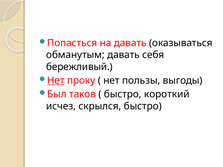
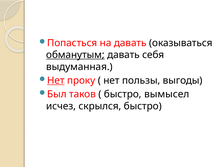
обманутым underline: none -> present (75, 55)
бережливый: бережливый -> выдуманная (79, 67)
короткий: короткий -> вымысел (167, 94)
